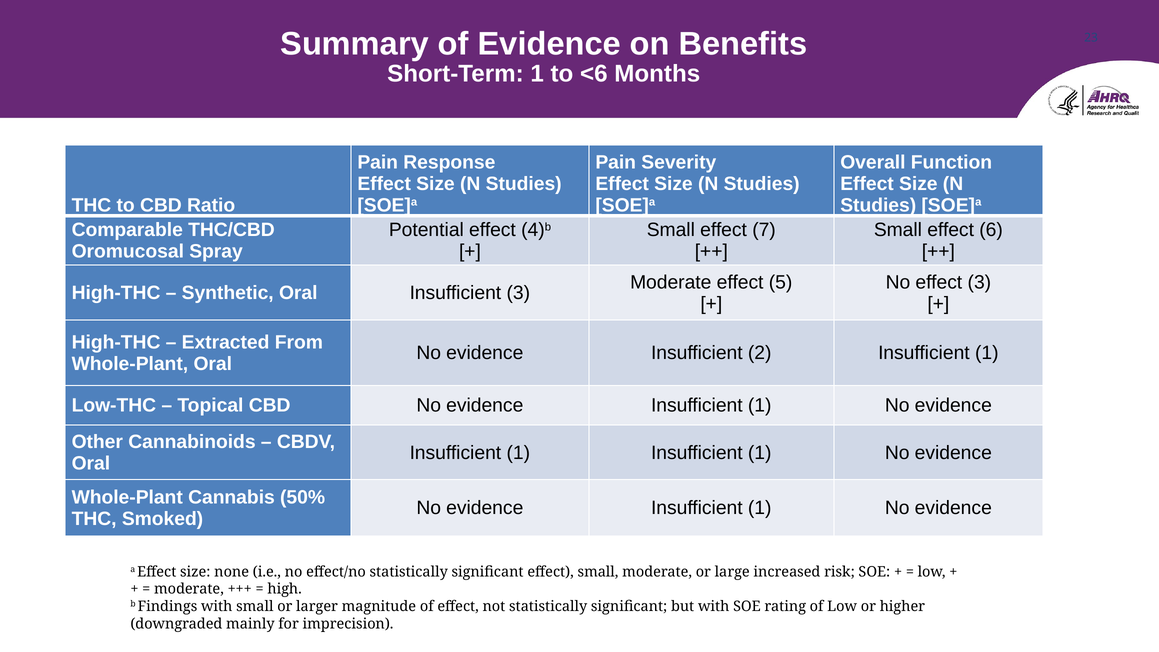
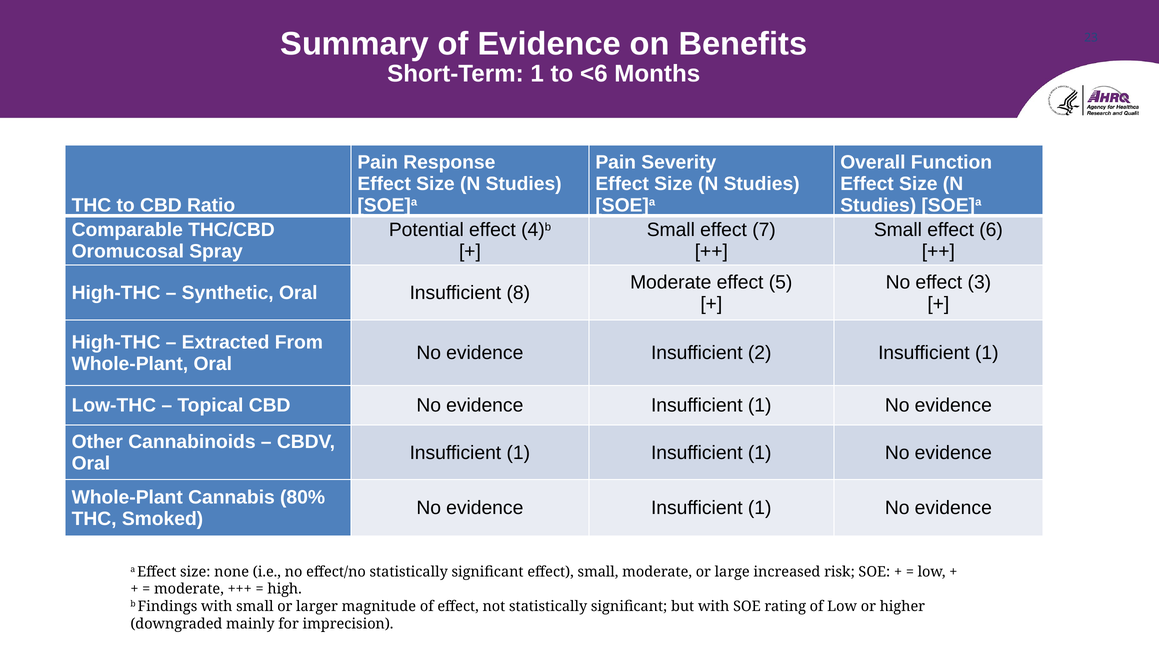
Insufficient 3: 3 -> 8 (518, 293)
50%: 50% -> 80% (303, 497)
